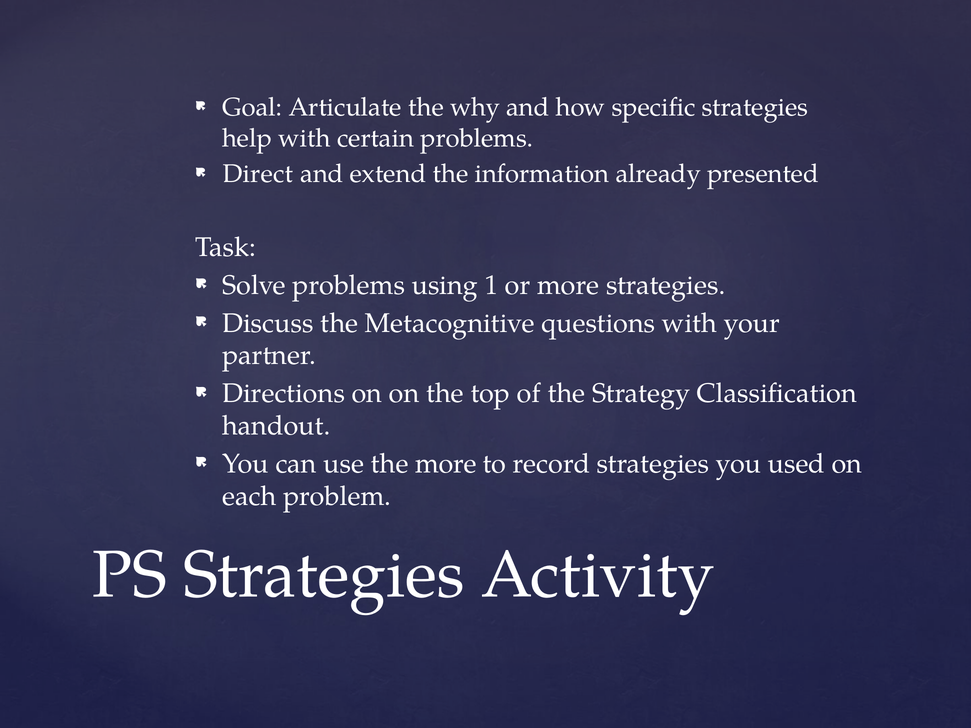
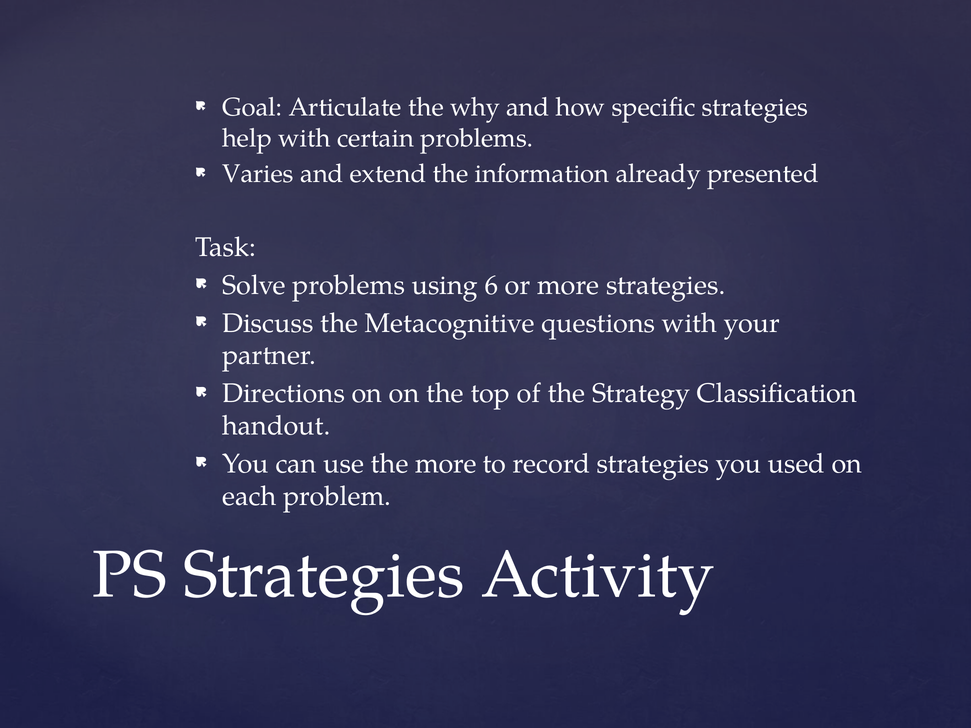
Direct: Direct -> Varies (258, 174)
1: 1 -> 6 (492, 285)
